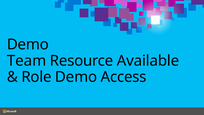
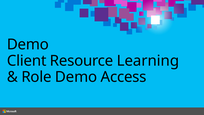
Team: Team -> Client (27, 61)
Available: Available -> Learning (148, 61)
